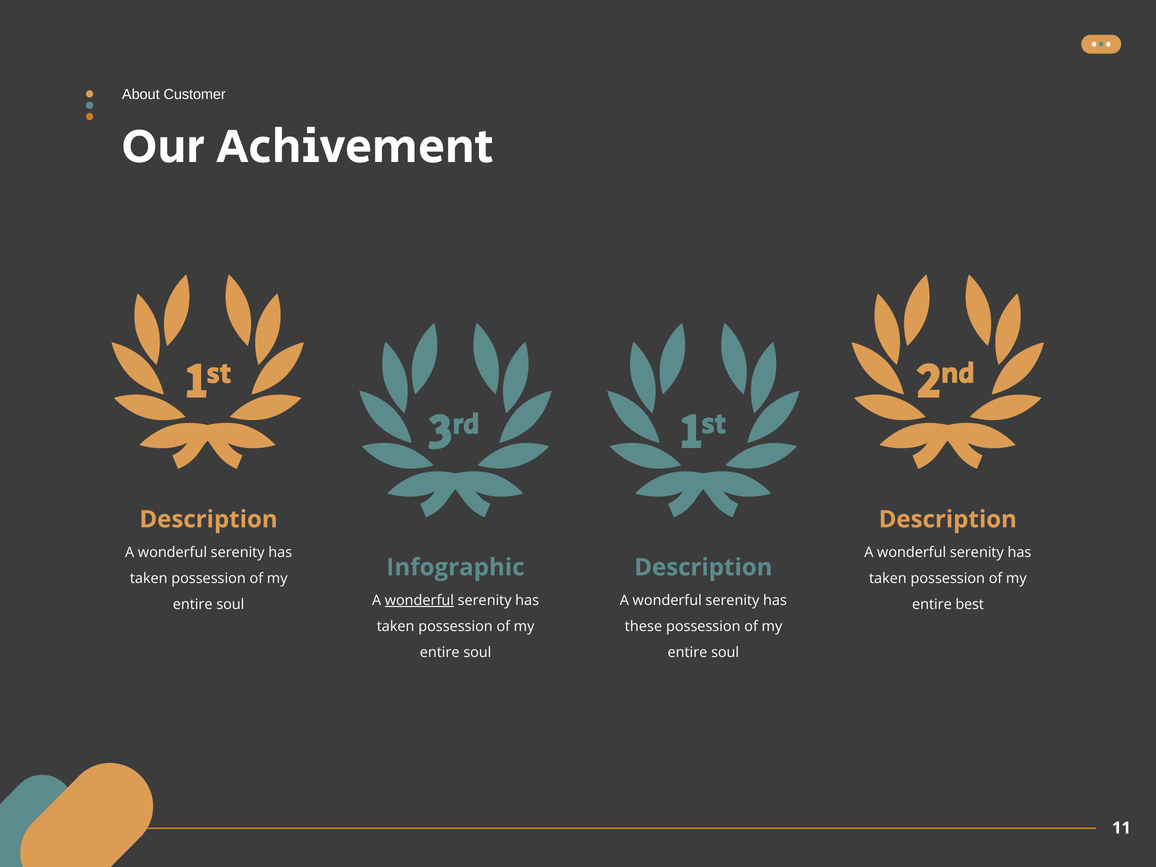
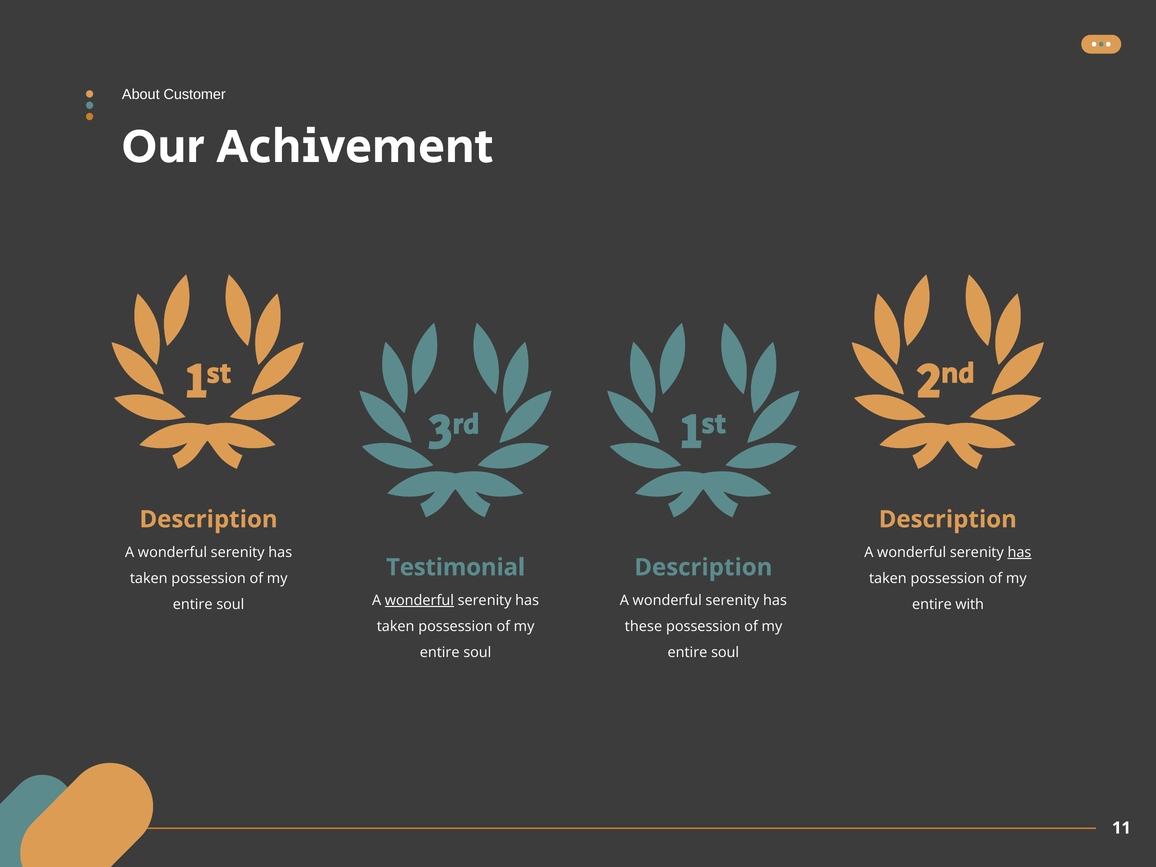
has underline: none -> present (1019, 552)
Infographic: Infographic -> Testimonial (456, 567)
best: best -> with (970, 604)
